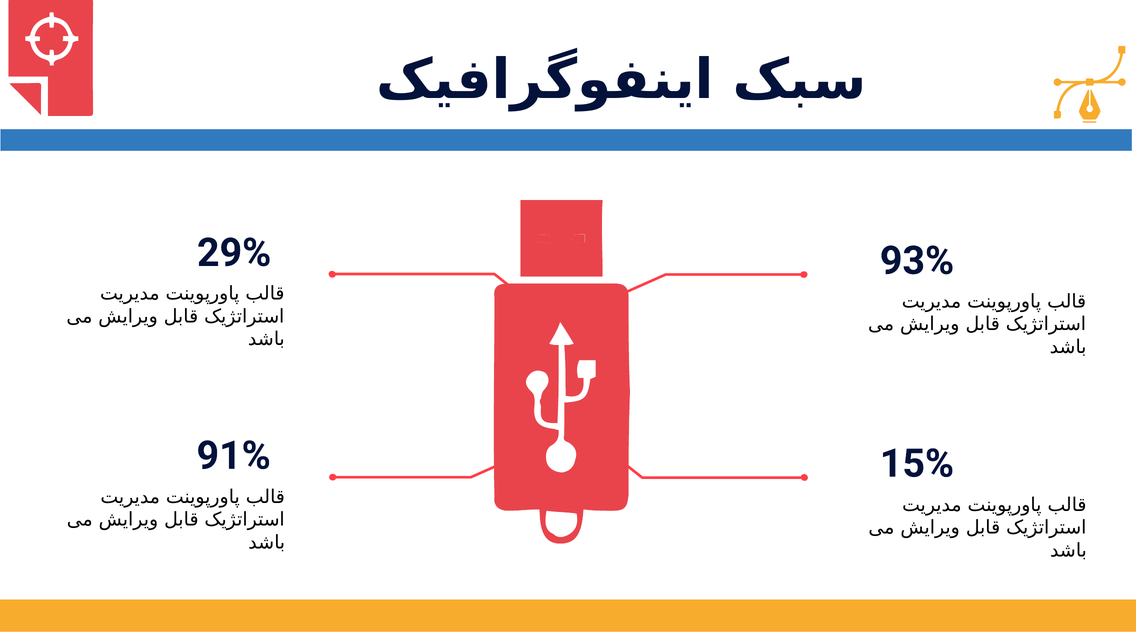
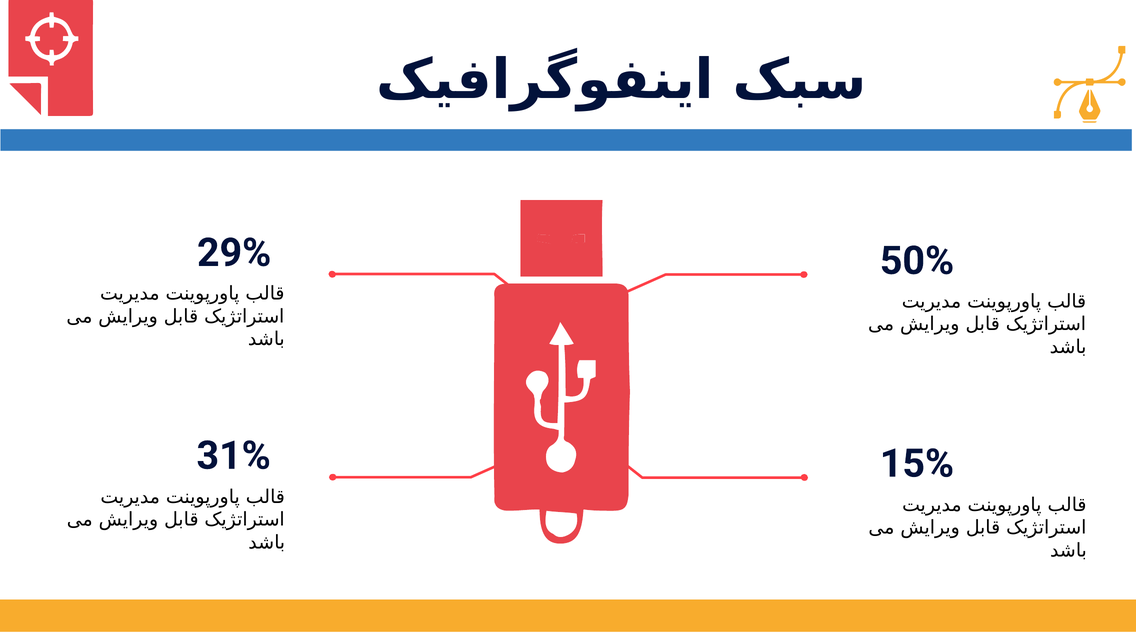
93%: 93% -> 50% (917, 261)
91%: 91% -> 31% (234, 456)
